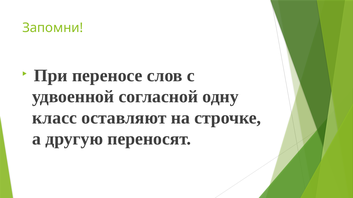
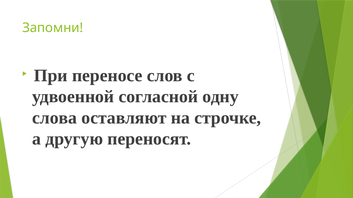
класс: класс -> слова (55, 118)
